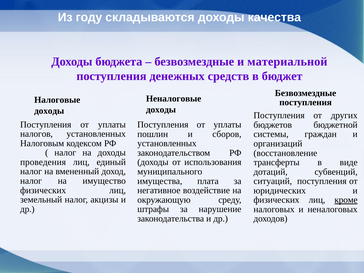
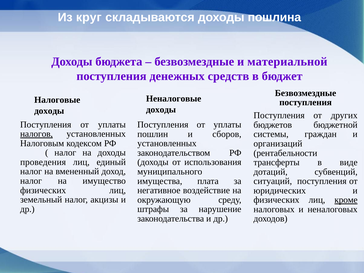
году: году -> круг (89, 17)
качества: качества -> пошлина (274, 17)
налогов underline: none -> present (36, 134)
восстановление: восстановление -> рентабельности (285, 153)
